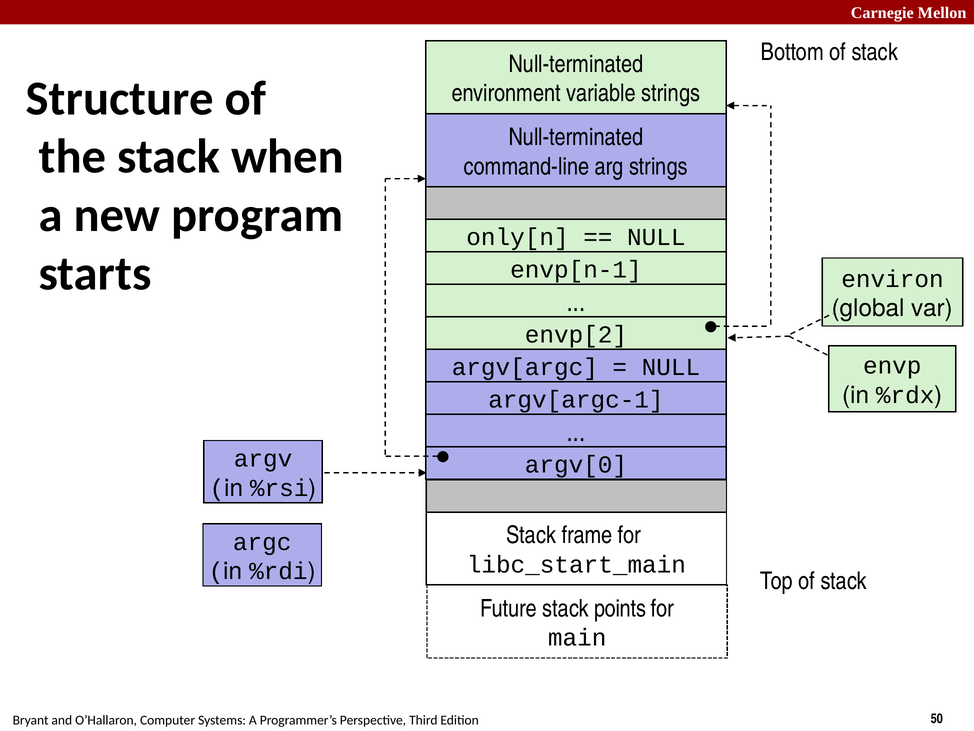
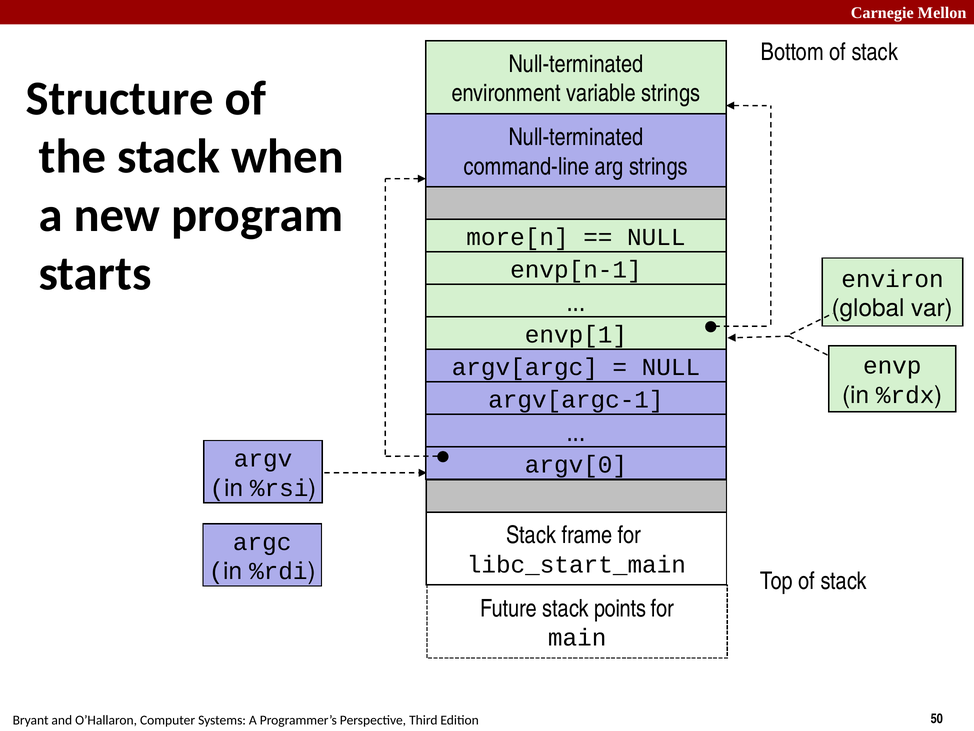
only[n: only[n -> more[n (518, 237)
envp[2: envp[2 -> envp[1 (576, 334)
